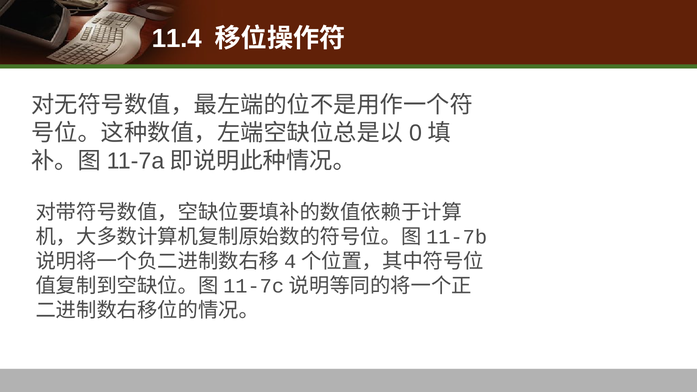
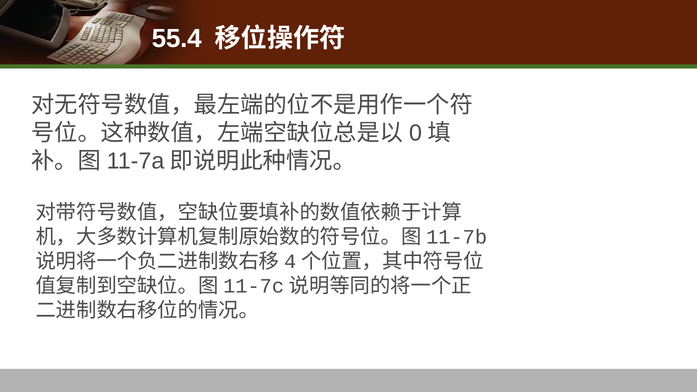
11.4: 11.4 -> 55.4 (177, 39)
